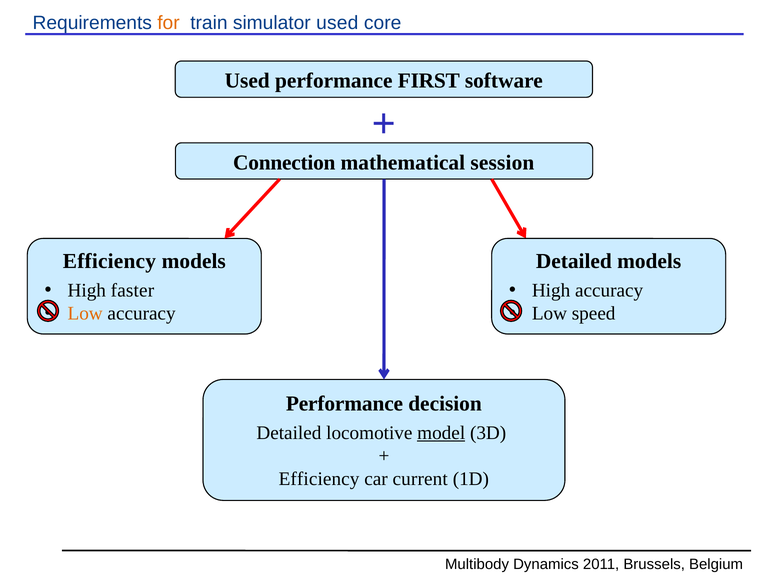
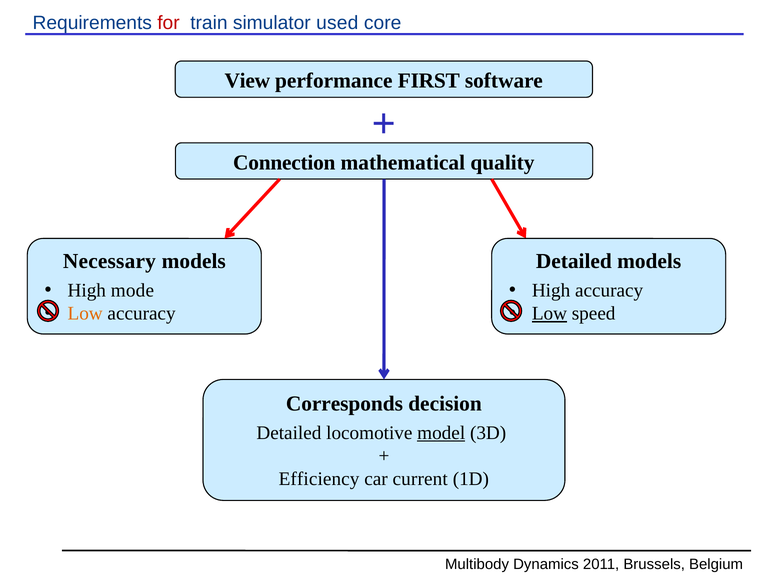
for colour: orange -> red (168, 23)
Used: Used -> View (247, 81)
session: session -> quality (502, 163)
Efficiency: Efficiency -> Necessary (109, 261)
faster: faster -> mode (132, 290)
Low underline: none -> present (549, 314)
Performance: Performance -> Corresponds (344, 404)
